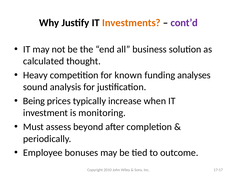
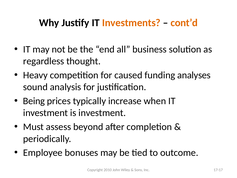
cont’d colour: purple -> orange (184, 23)
calculated: calculated -> regardless (44, 61)
known: known -> caused (128, 75)
is monitoring: monitoring -> investment (102, 113)
